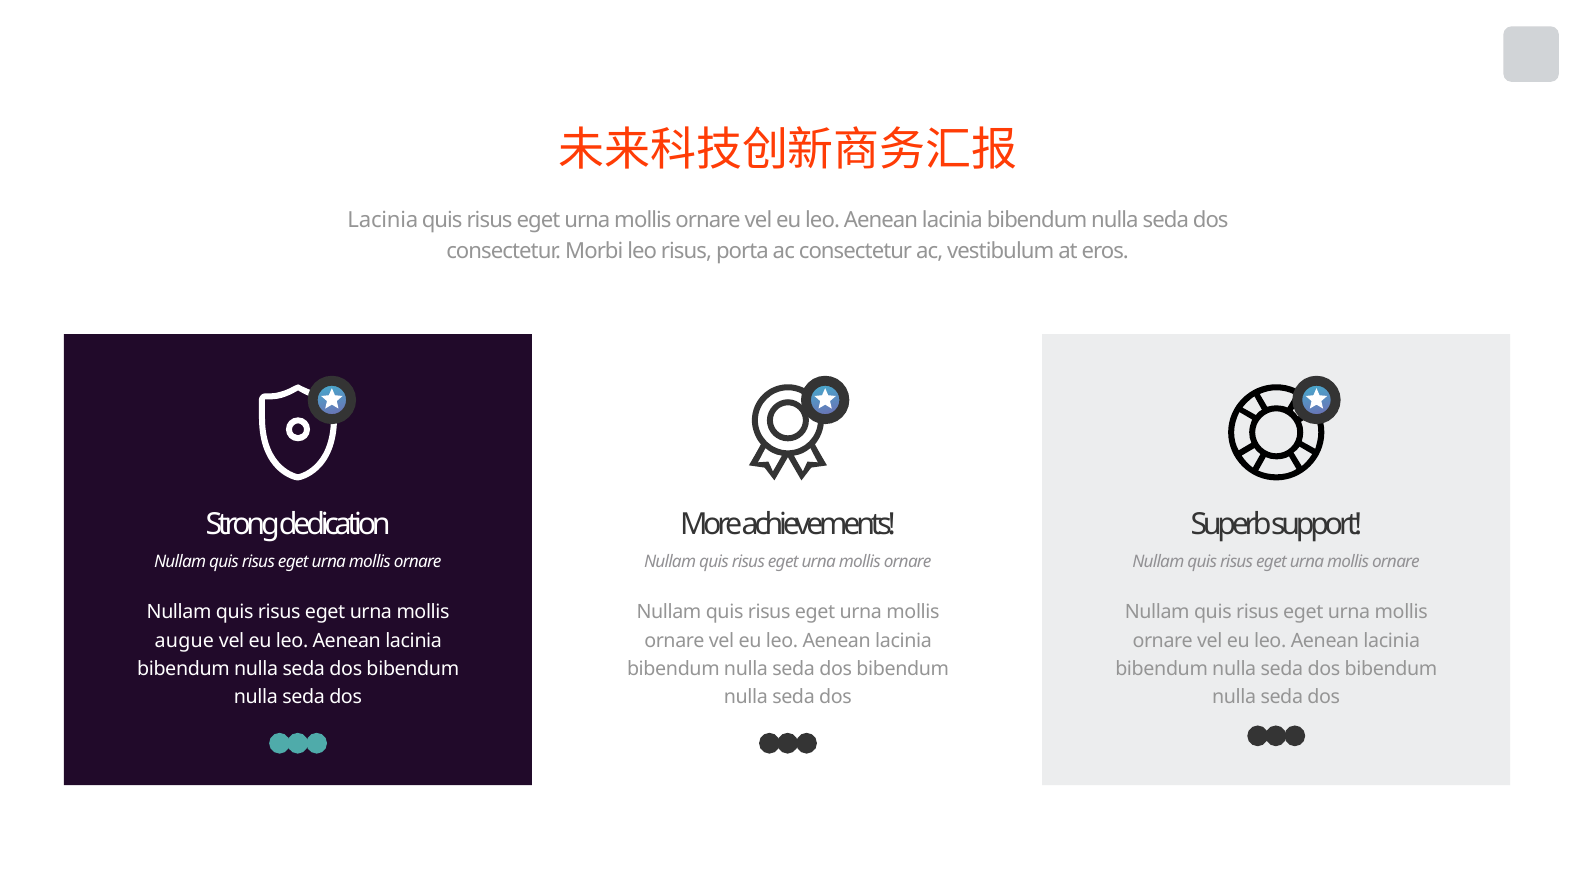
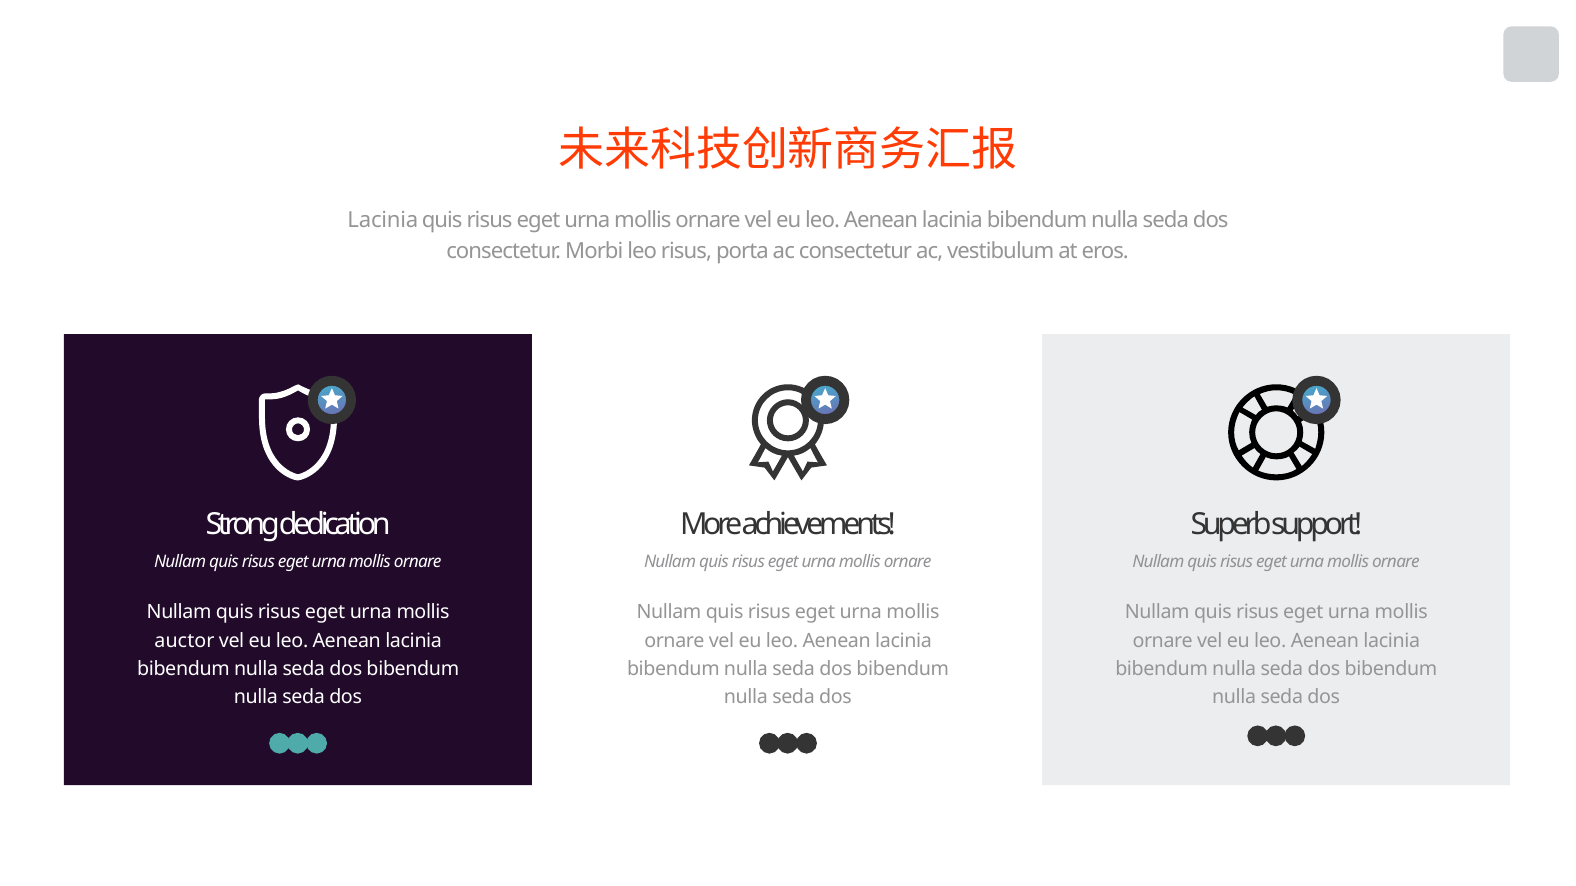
augue: augue -> auctor (184, 641)
